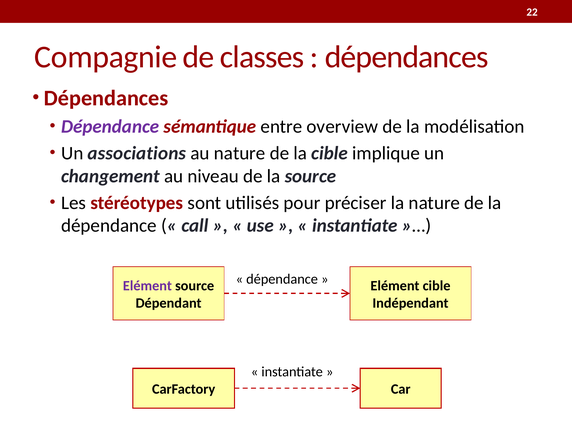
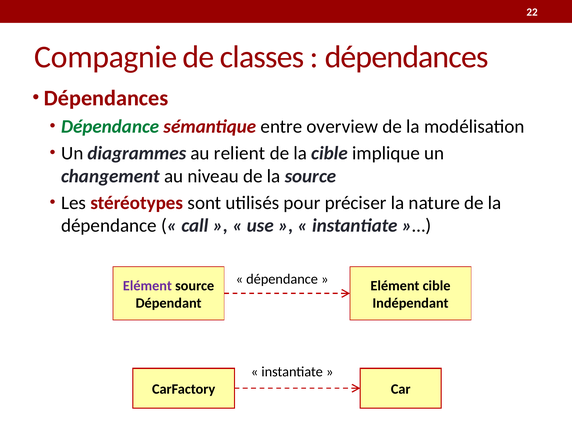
Dépendance colour: purple -> green (110, 127)
associations: associations -> diagrammes (137, 153)
au nature: nature -> relient (240, 153)
